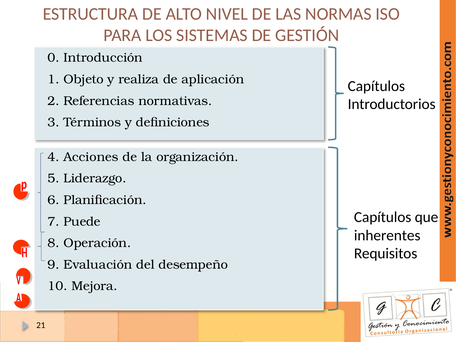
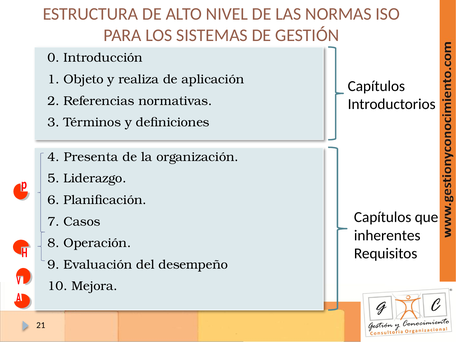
Acciones: Acciones -> Presenta (91, 157)
Puede: Puede -> Casos (82, 222)
